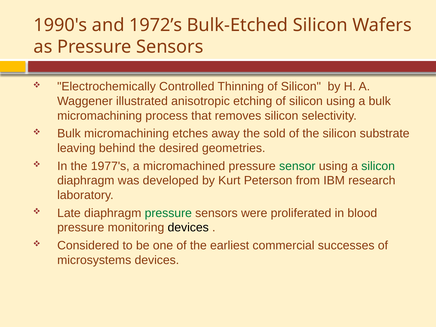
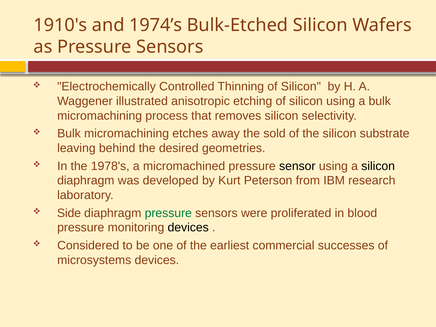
1990's: 1990's -> 1910's (60, 25)
1972’s: 1972’s -> 1974’s (156, 25)
1977's: 1977's -> 1978's (110, 166)
sensor colour: green -> black (297, 166)
silicon colour: green -> black (378, 166)
Late: Late -> Side (69, 213)
